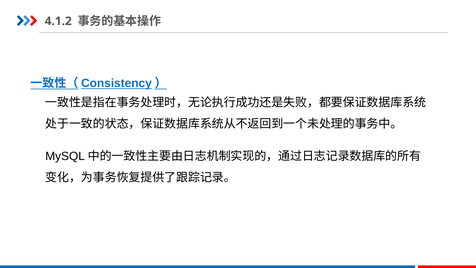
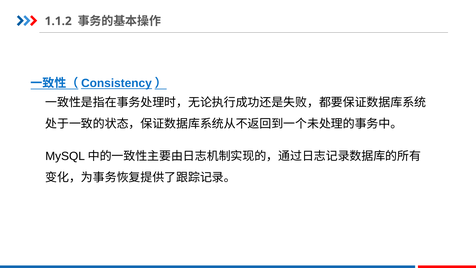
4.1.2: 4.1.2 -> 1.1.2 (58, 21)
